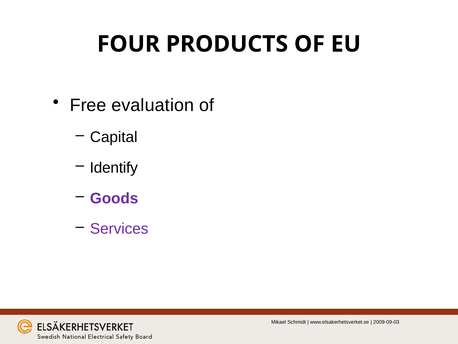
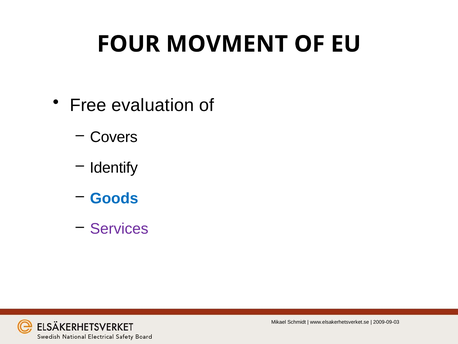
PRODUCTS: PRODUCTS -> MOVMENT (227, 44)
Capital: Capital -> Covers (114, 137)
Goods colour: purple -> blue (114, 198)
